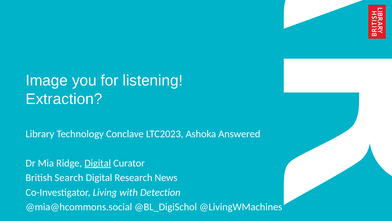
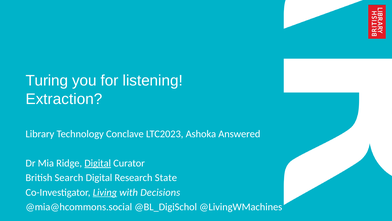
Image: Image -> Turing (47, 80)
News: News -> State (166, 177)
Living underline: none -> present (105, 192)
Detection: Detection -> Decisions (160, 192)
